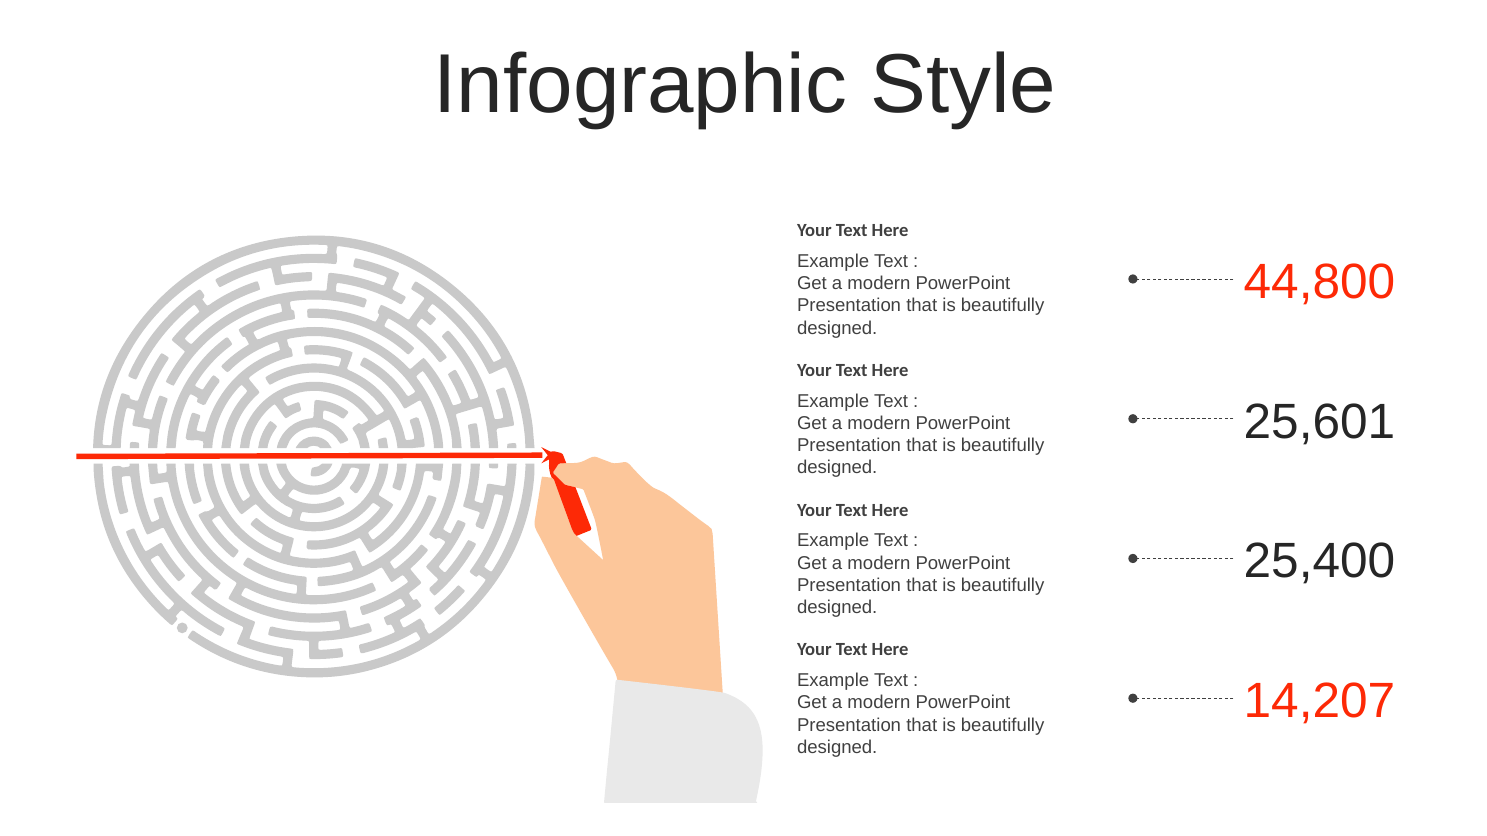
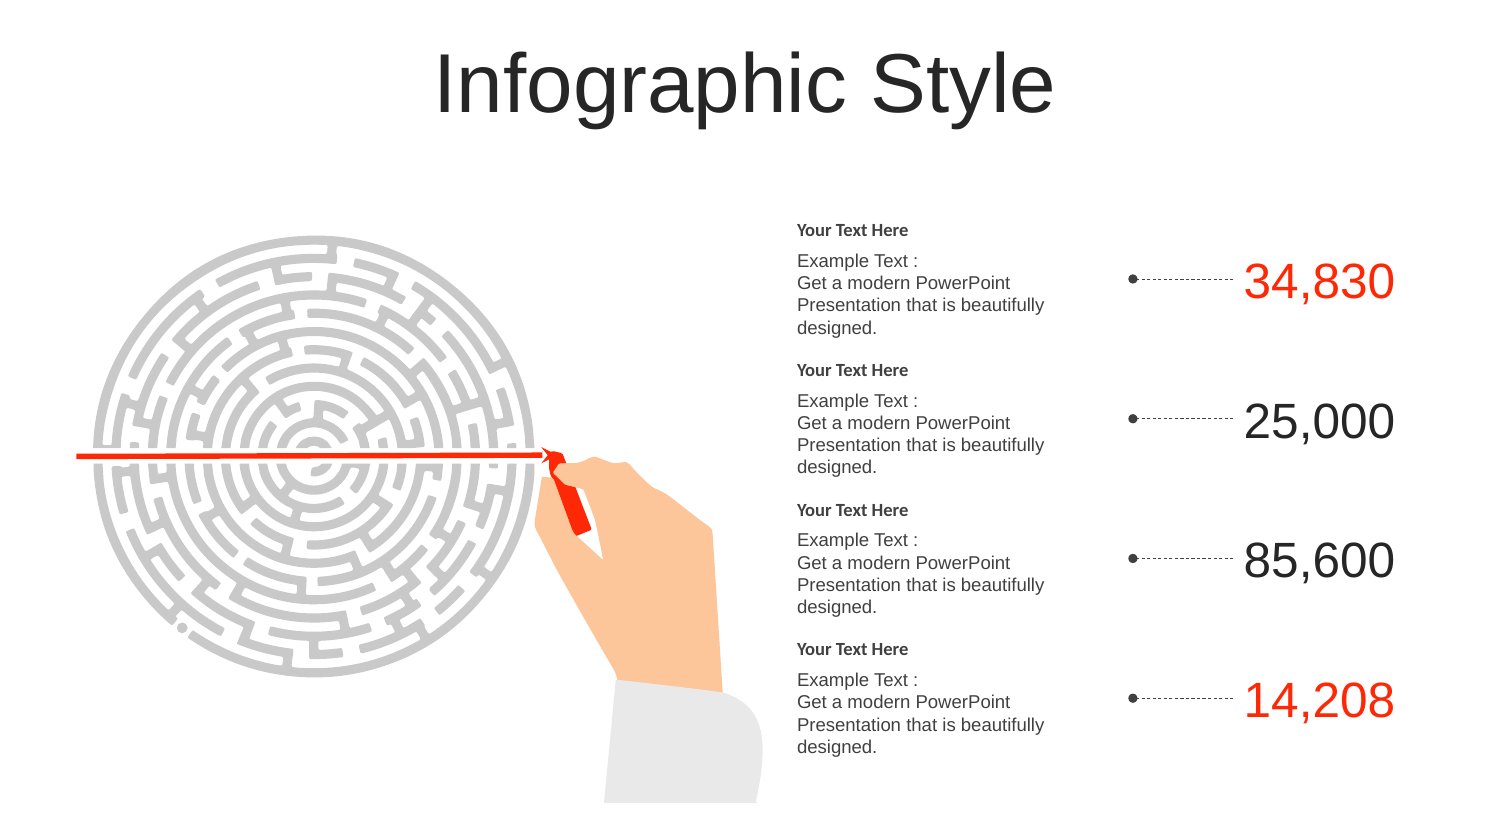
44,800: 44,800 -> 34,830 (1319, 282)
25,601: 25,601 -> 25,000 (1319, 422)
25,400: 25,400 -> 85,600 (1319, 562)
14,207: 14,207 -> 14,208 (1319, 702)
